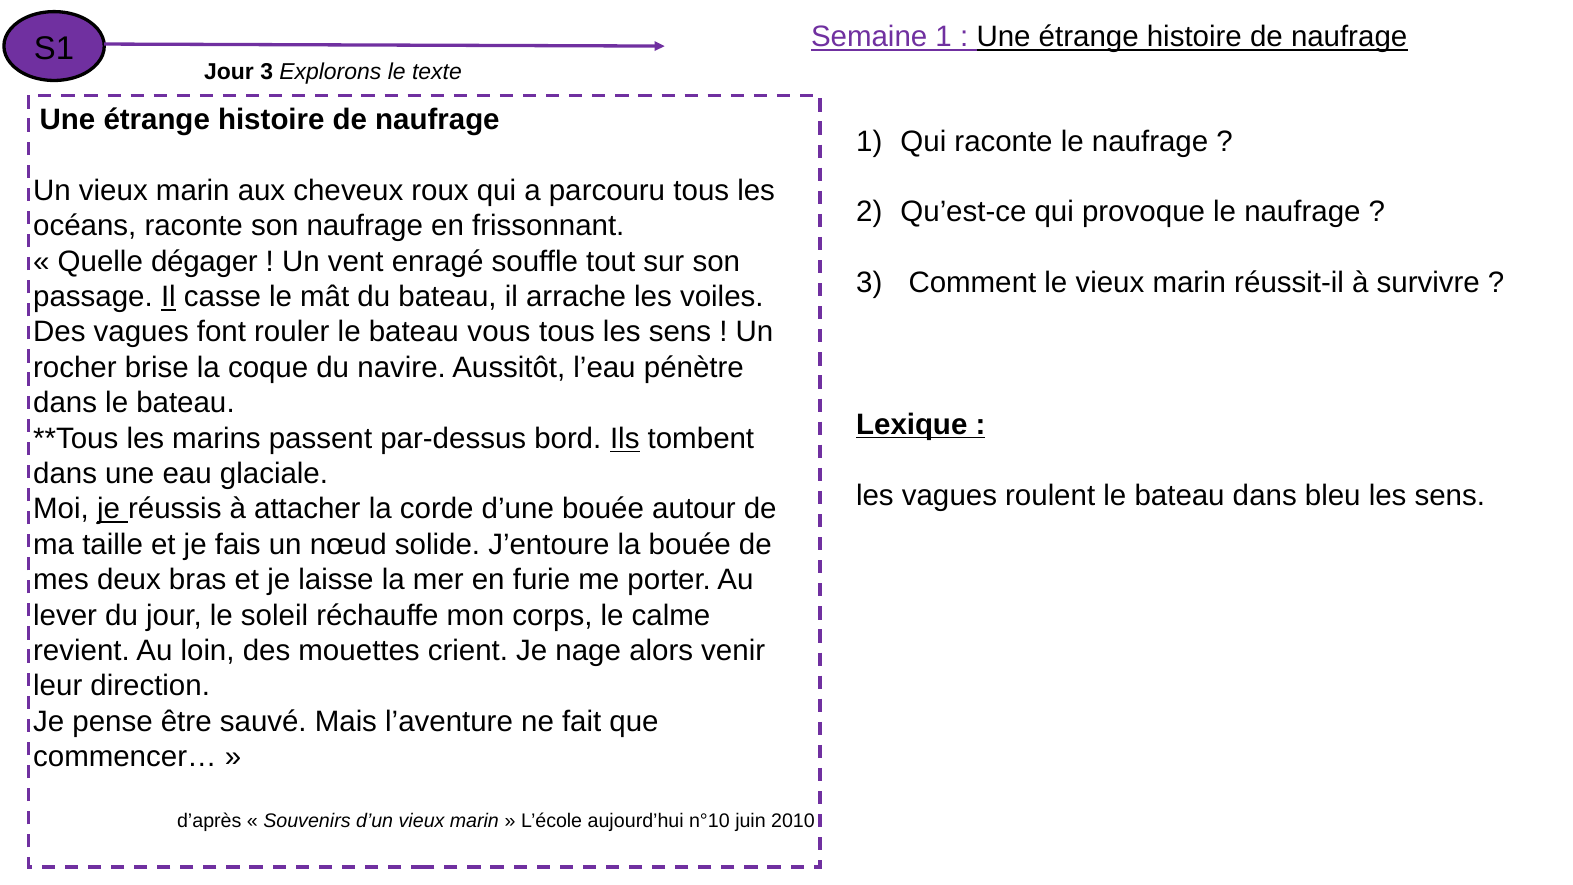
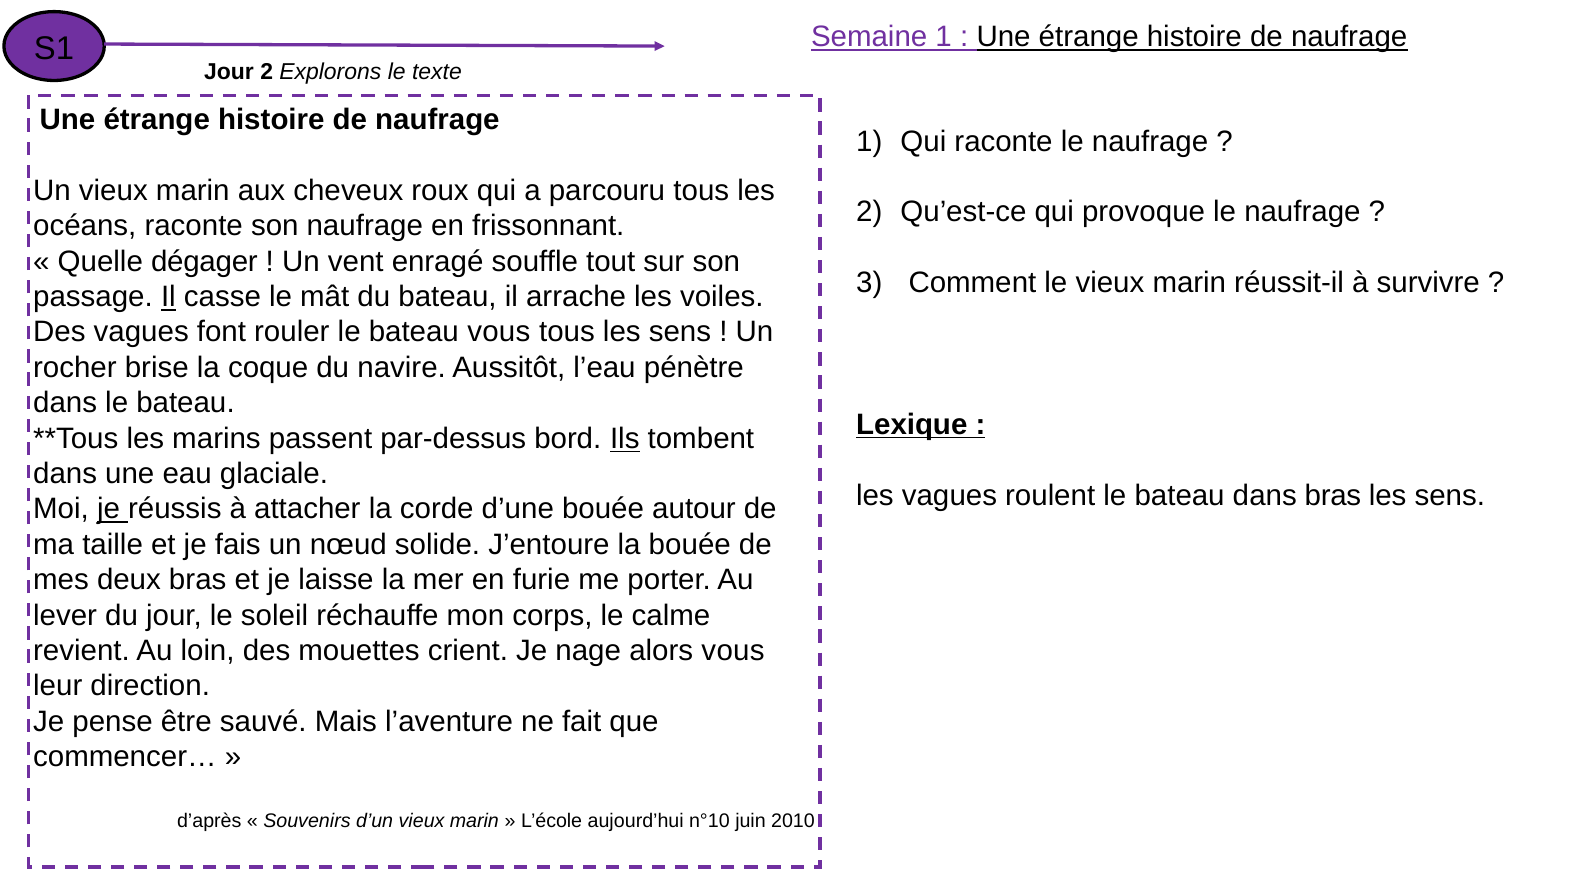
Jour 3: 3 -> 2 (267, 72)
dans bleu: bleu -> bras (1333, 495)
alors venir: venir -> vous (733, 651)
